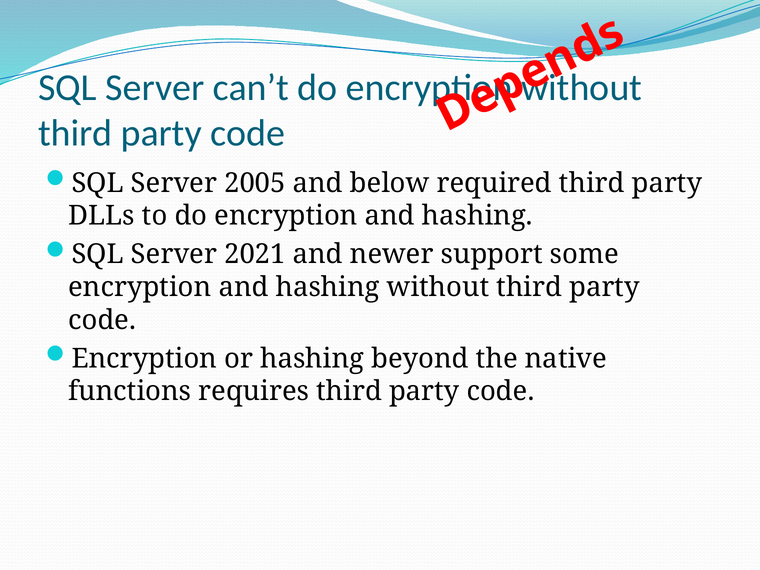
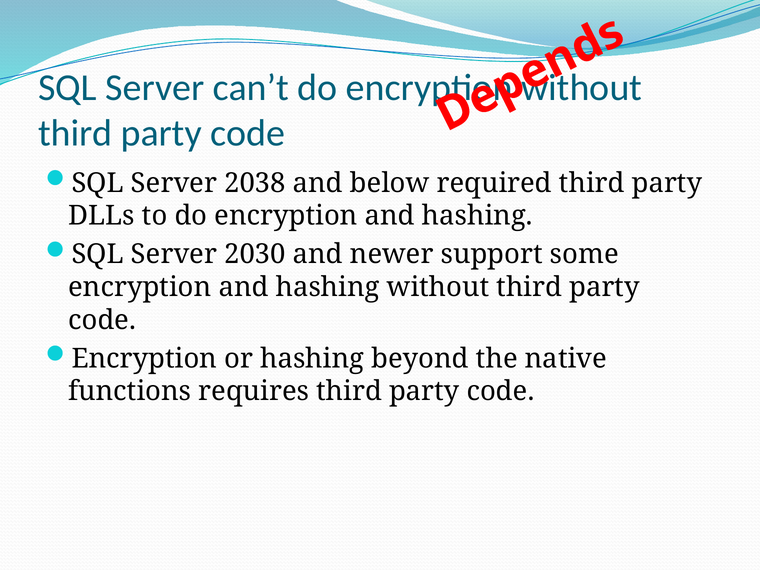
2005: 2005 -> 2038 (255, 183)
2021: 2021 -> 2030 (255, 254)
